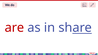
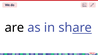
are colour: red -> black (14, 28)
